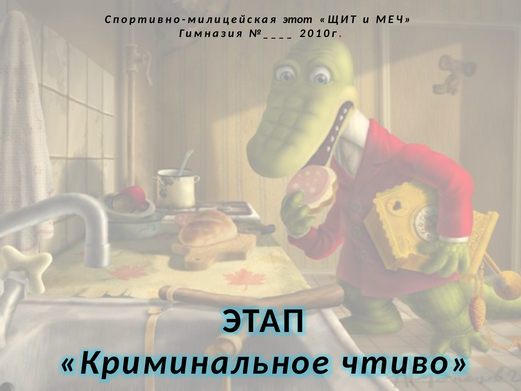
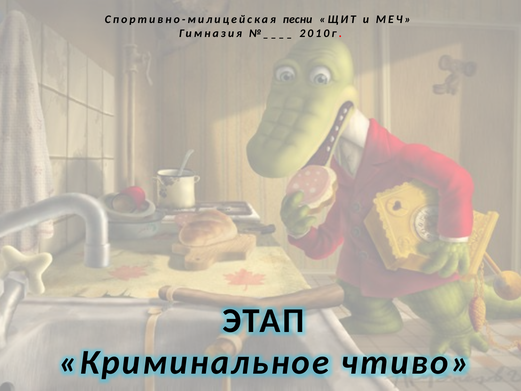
этот: этот -> песни (298, 19)
